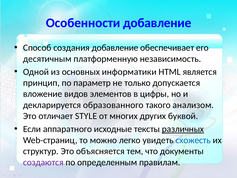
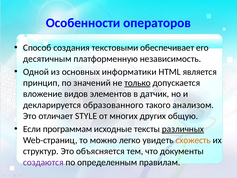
Особенности добавление: добавление -> операторов (157, 23)
создания добавление: добавление -> текстовыми (115, 48)
параметр: параметр -> значений (92, 83)
только underline: none -> present (137, 83)
цифры: цифры -> датчик (155, 94)
буквой: буквой -> общую (183, 116)
аппаратного: аппаратного -> программам (67, 129)
схожесть colour: blue -> orange (193, 140)
